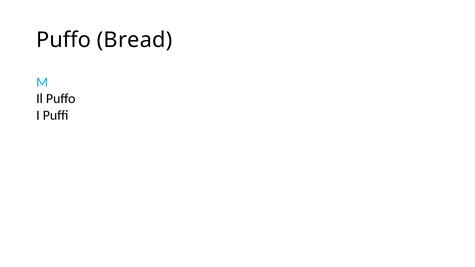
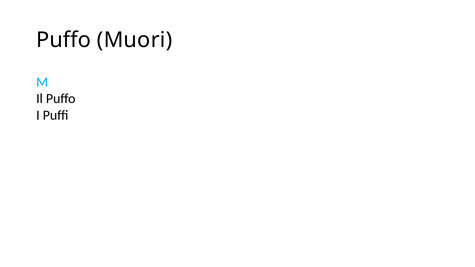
Bread: Bread -> Muori (135, 40)
